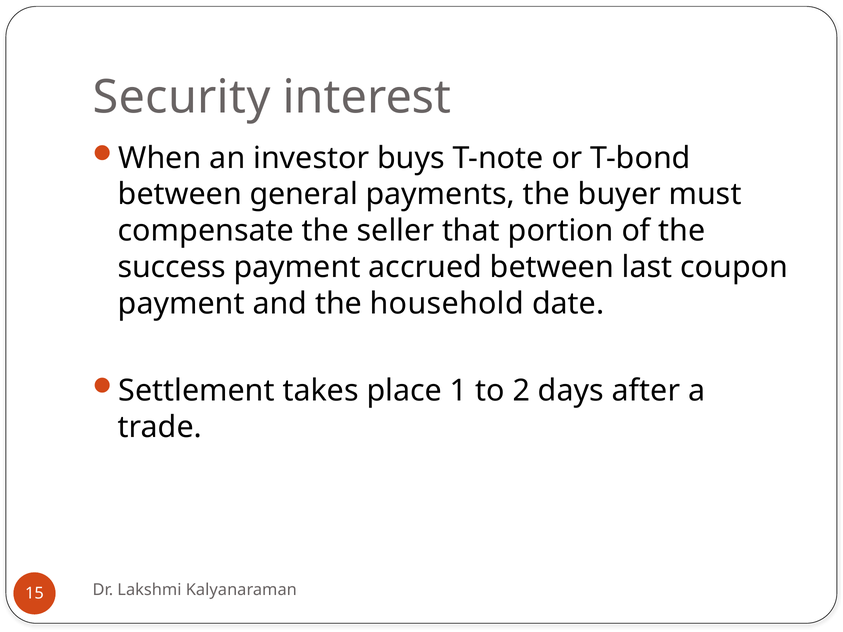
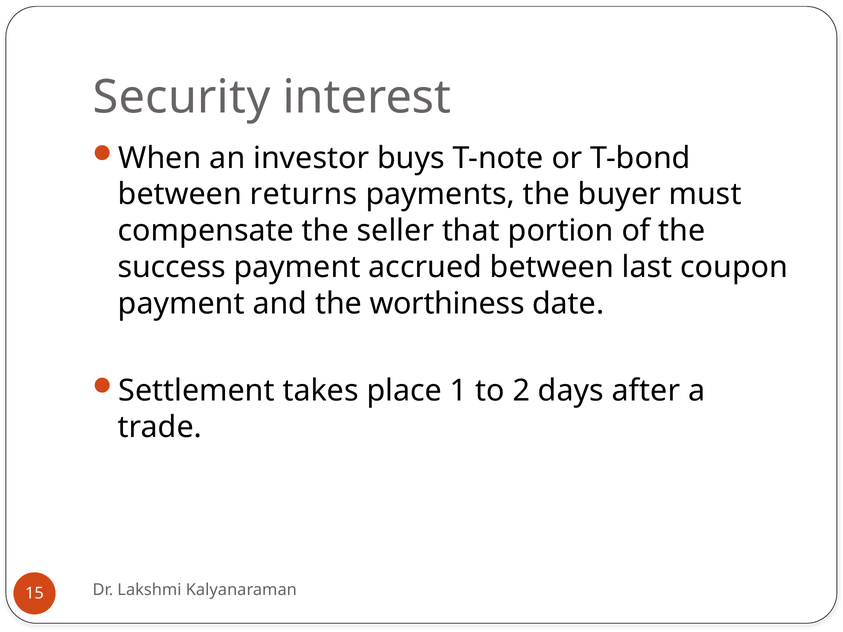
general: general -> returns (304, 195)
household: household -> worthiness (447, 304)
